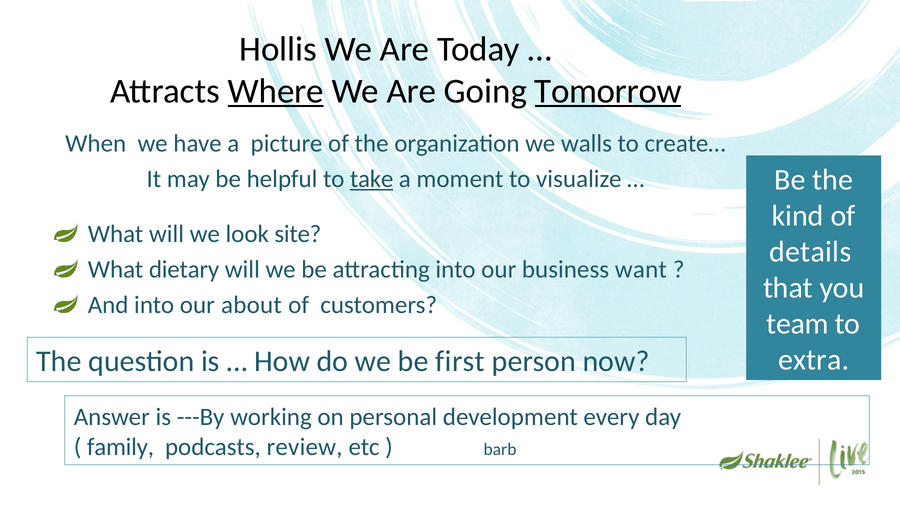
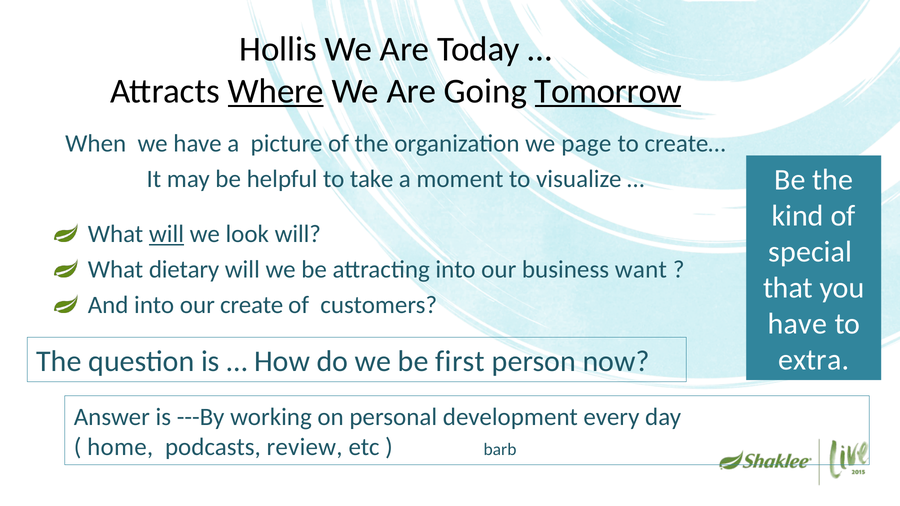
walls: walls -> page (586, 144)
take underline: present -> none (372, 179)
will underline: none -> present (166, 234)
look site: site -> will (298, 234)
details: details -> special (810, 252)
about: about -> create (252, 305)
team: team -> have (797, 324)
family: family -> home (120, 447)
